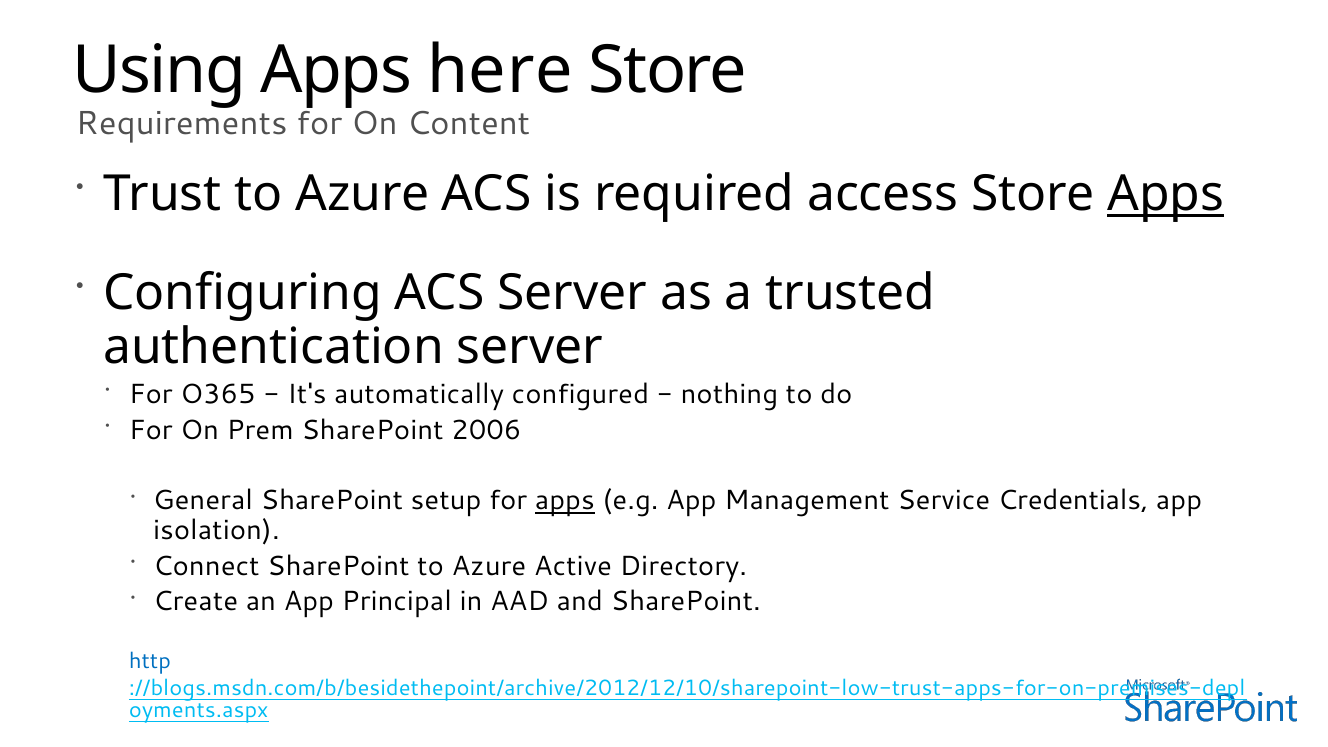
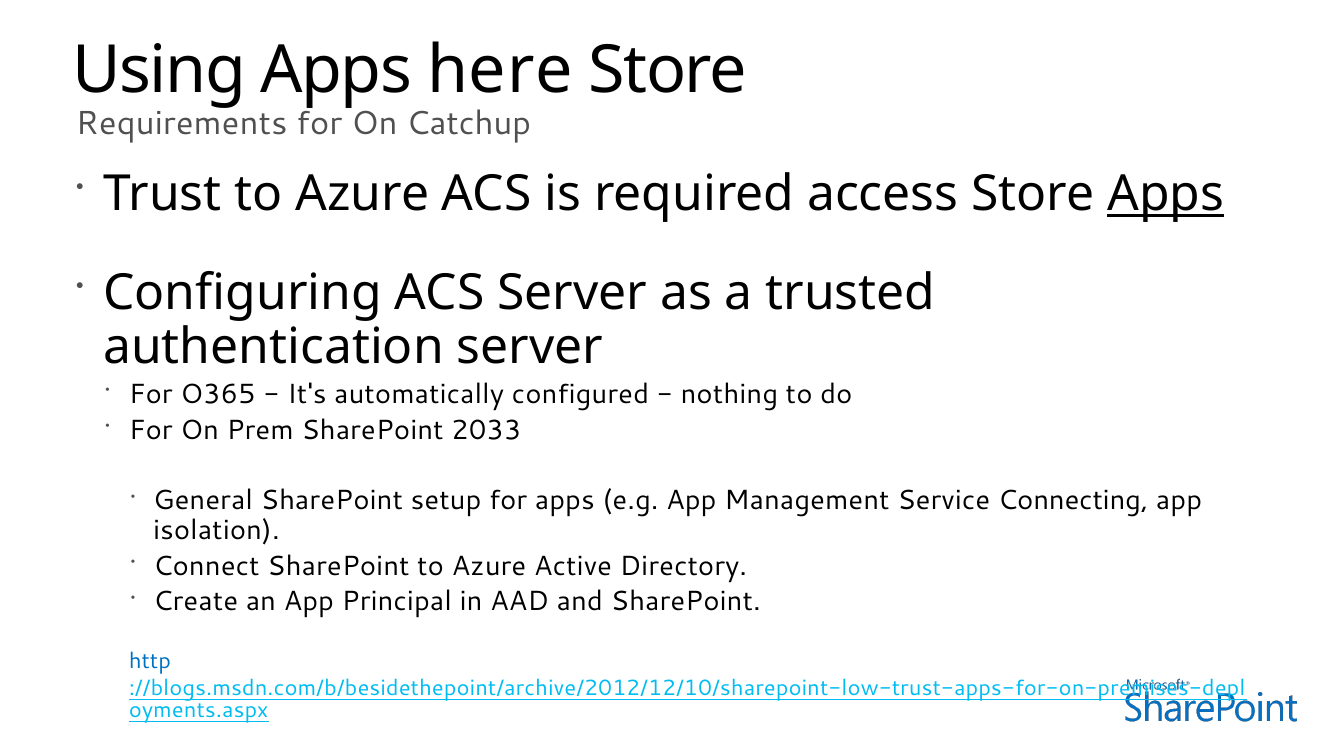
Content: Content -> Catchup (469, 124)
2006: 2006 -> 2033 (486, 430)
apps underline: present -> none (565, 501)
Credentials: Credentials -> Connecting (1073, 501)
